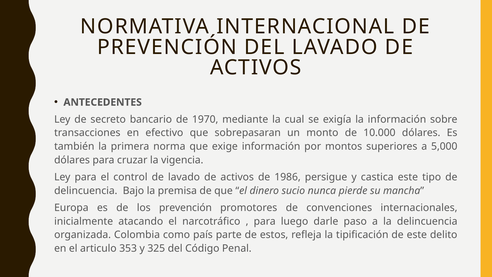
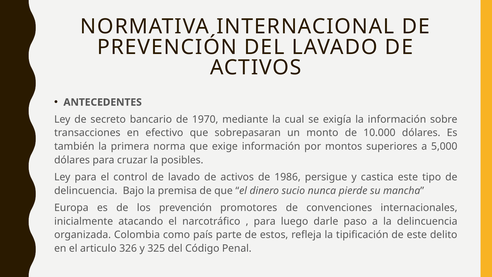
vigencia: vigencia -> posibles (182, 160)
353: 353 -> 326 (128, 248)
